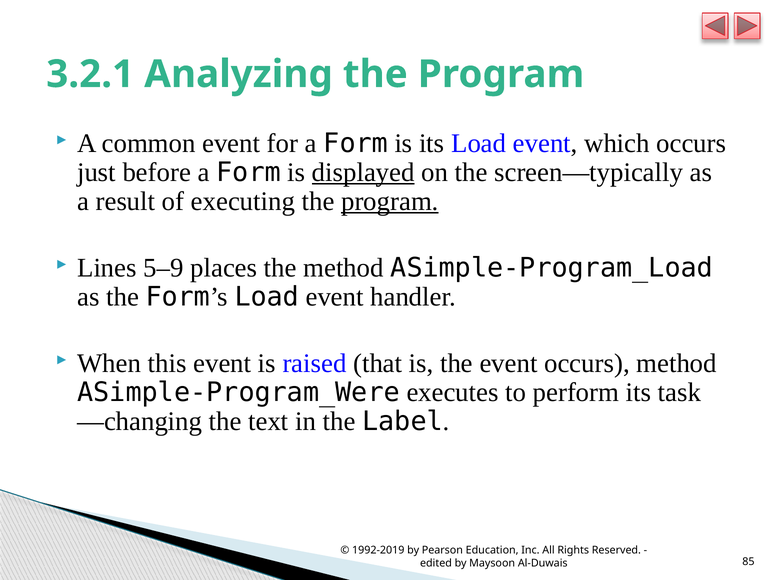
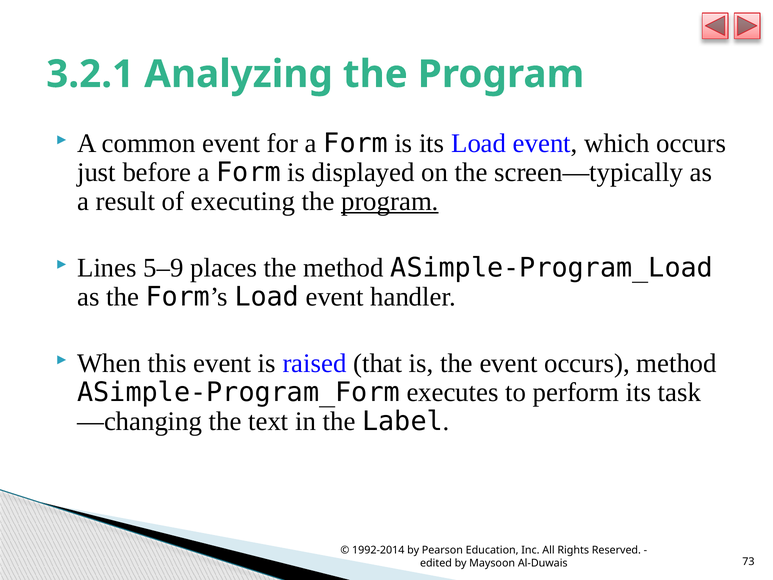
displayed underline: present -> none (363, 172)
ASimple-Program_Were: ASimple-Program_Were -> ASimple-Program_Form (239, 392)
1992-2019: 1992-2019 -> 1992-2014 (378, 550)
85: 85 -> 73 (748, 561)
